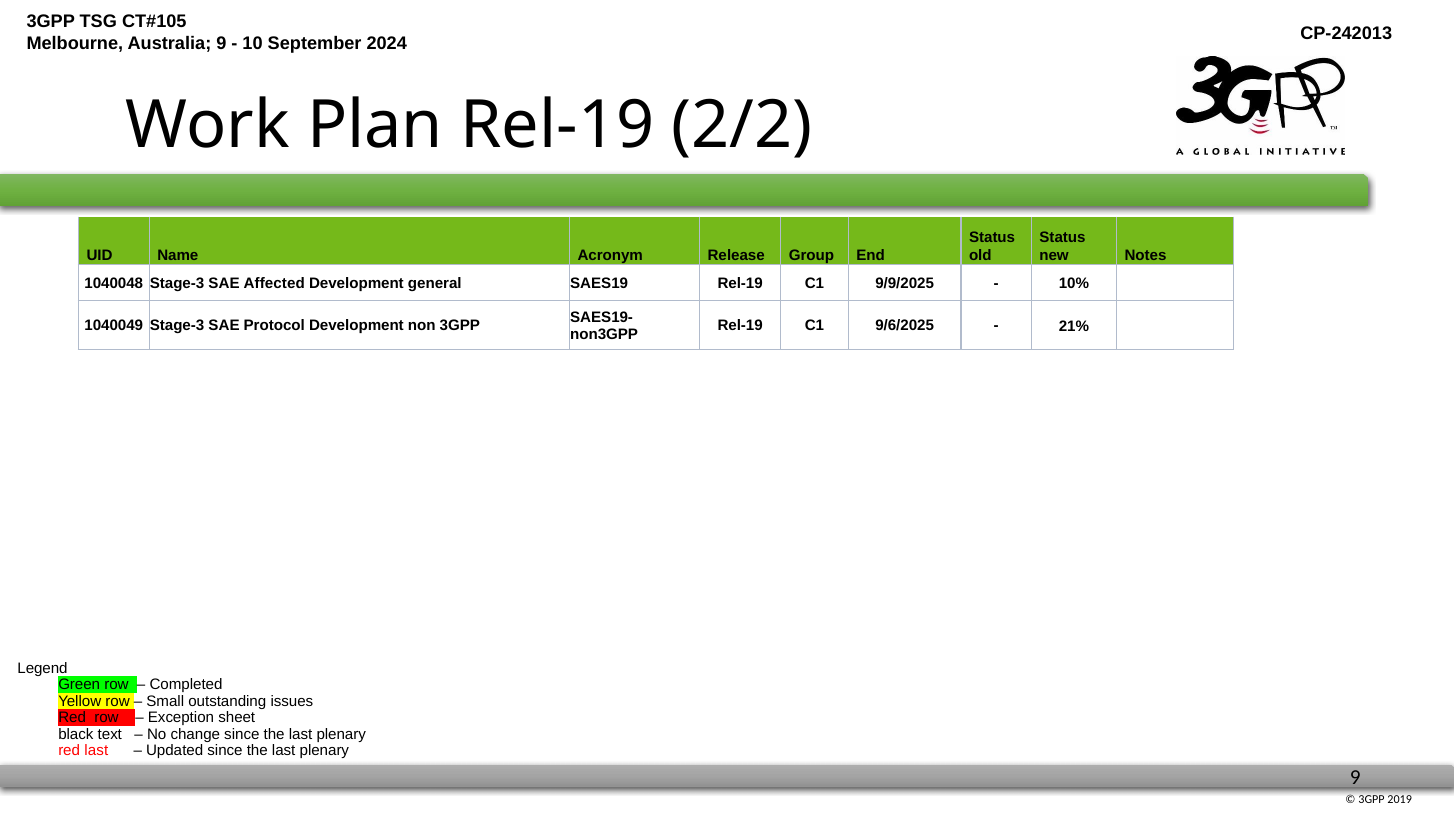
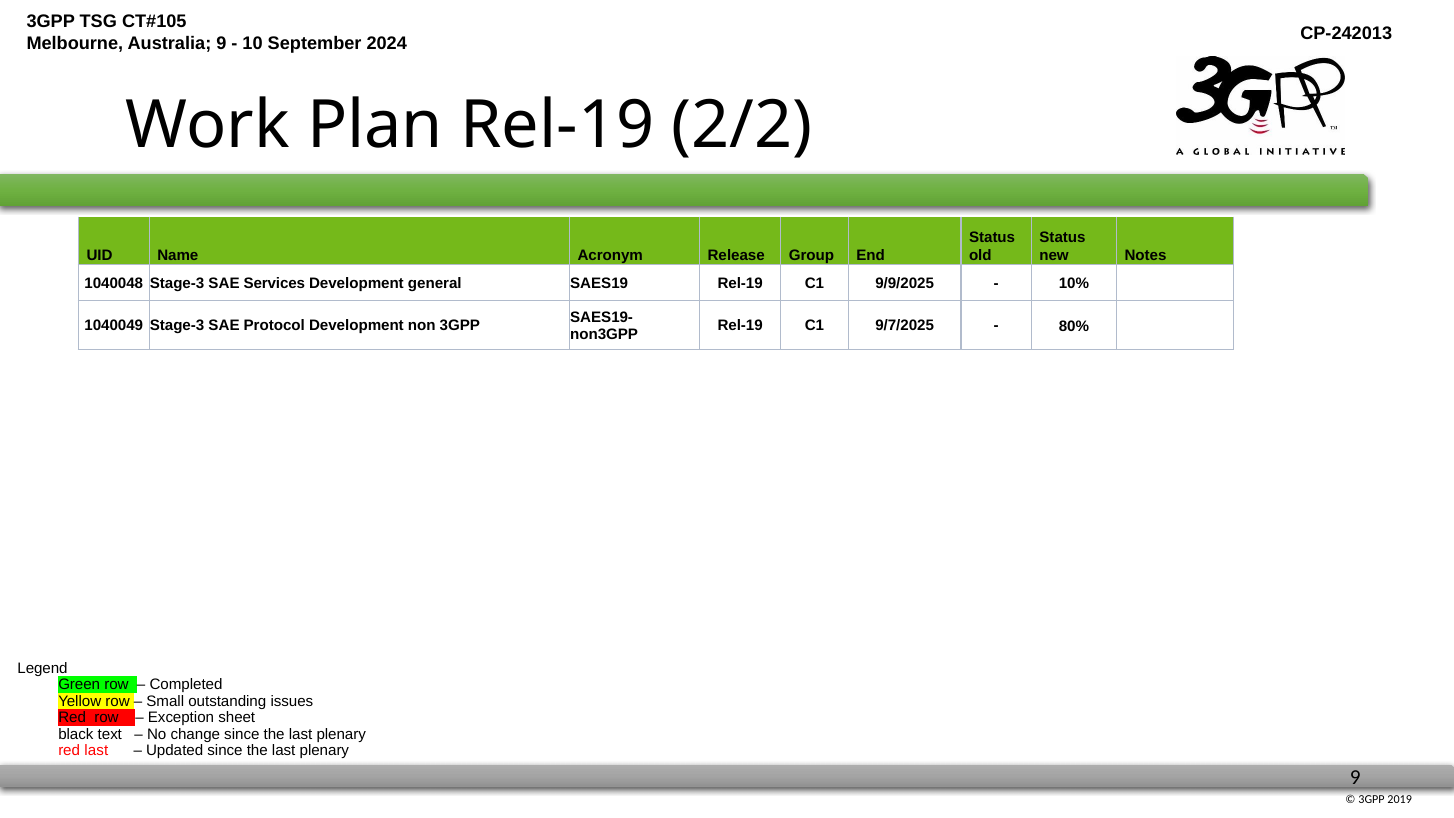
Affected: Affected -> Services (274, 283)
9/6/2025: 9/6/2025 -> 9/7/2025 (905, 326)
21%: 21% -> 80% (1074, 326)
